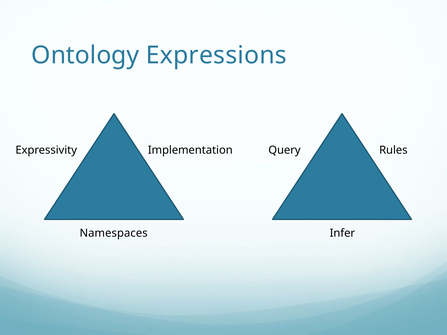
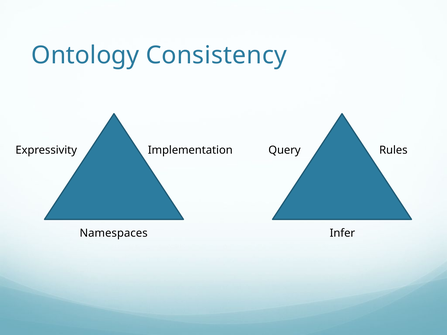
Expressions: Expressions -> Consistency (216, 55)
